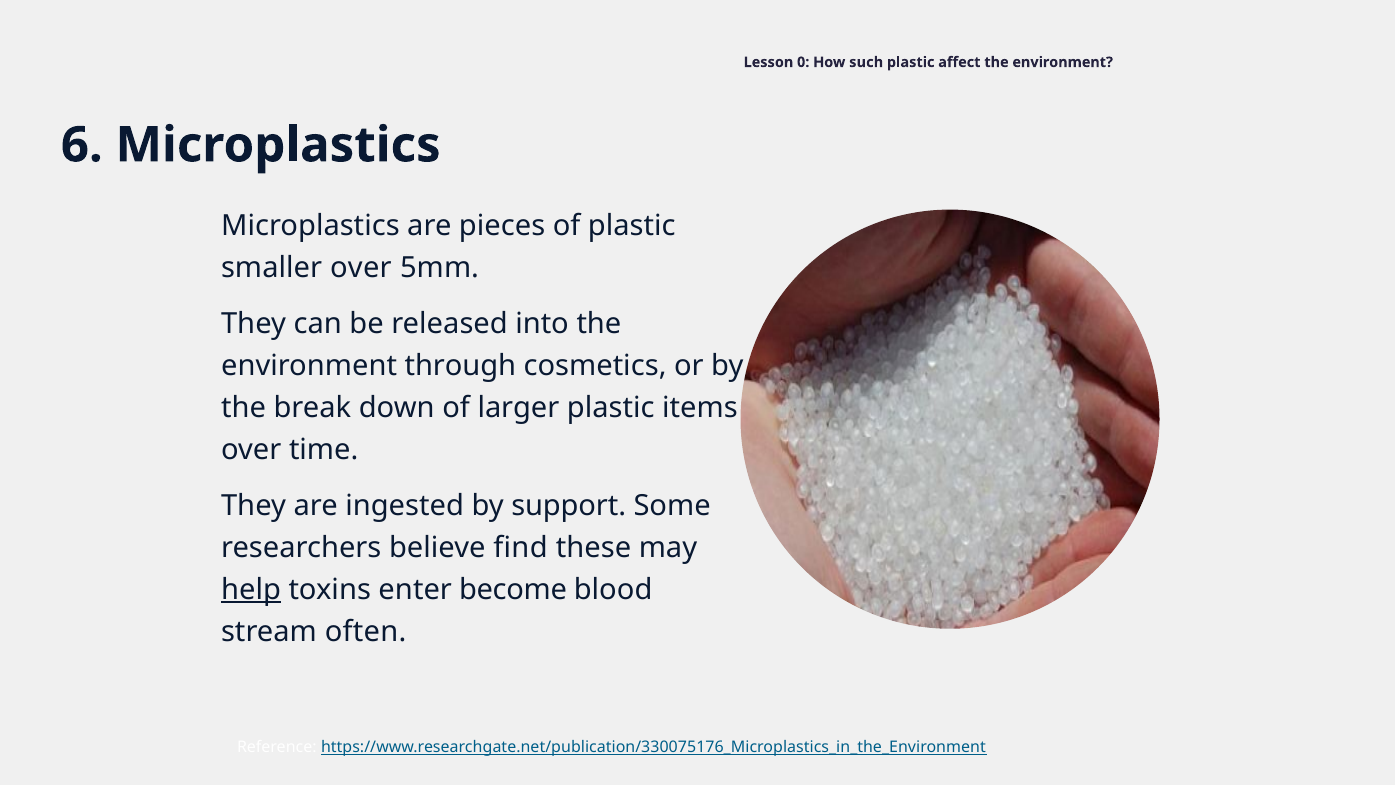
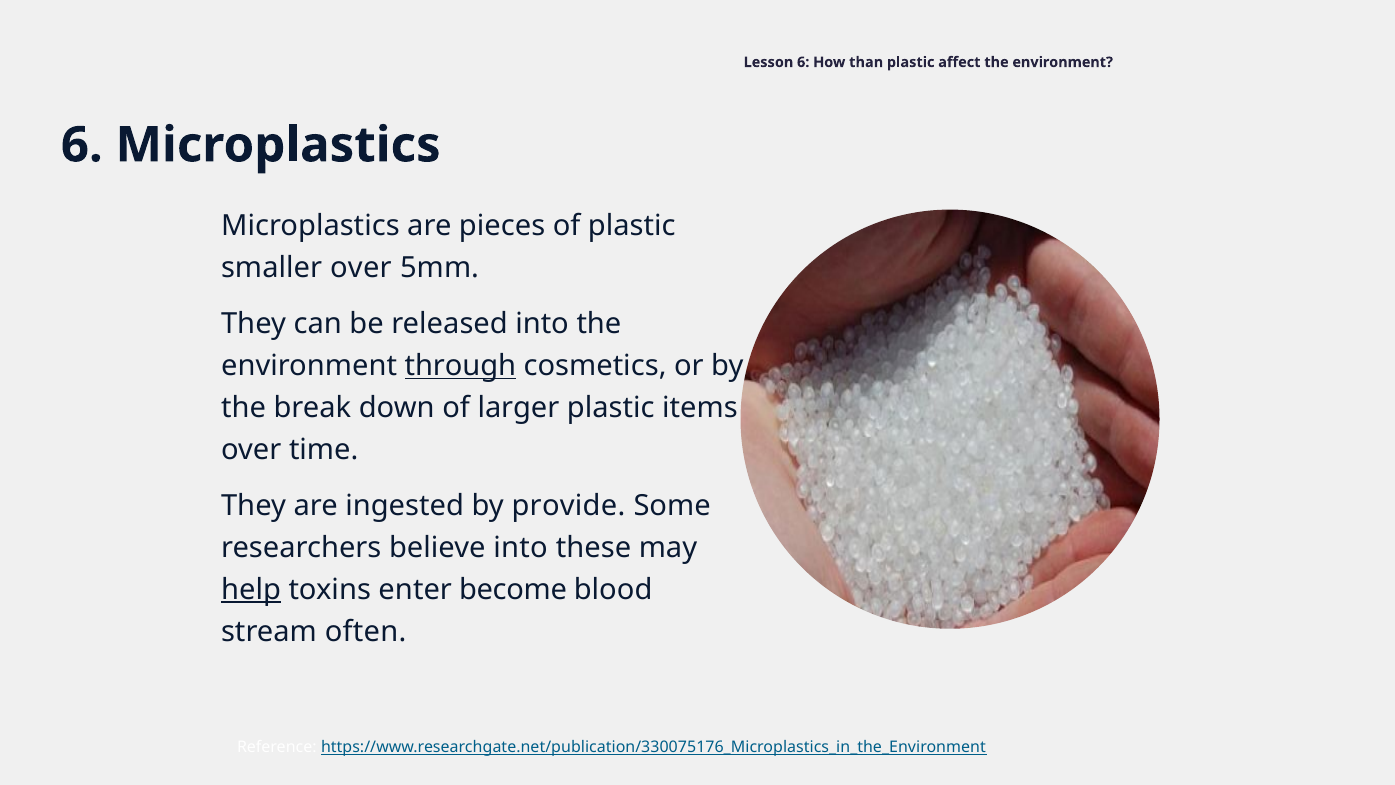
Lesson 0: 0 -> 6 (803, 62)
such: such -> than (866, 62)
through underline: none -> present (460, 366)
support: support -> provide (568, 506)
believe find: find -> into (521, 548)
